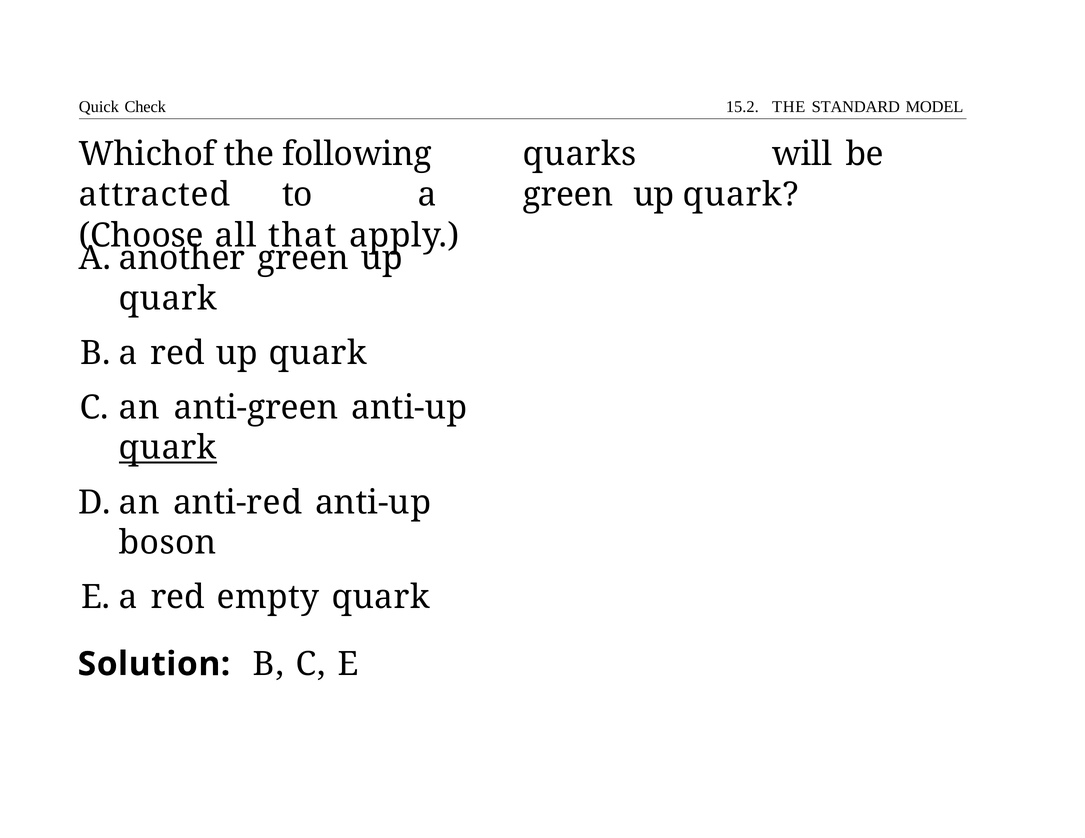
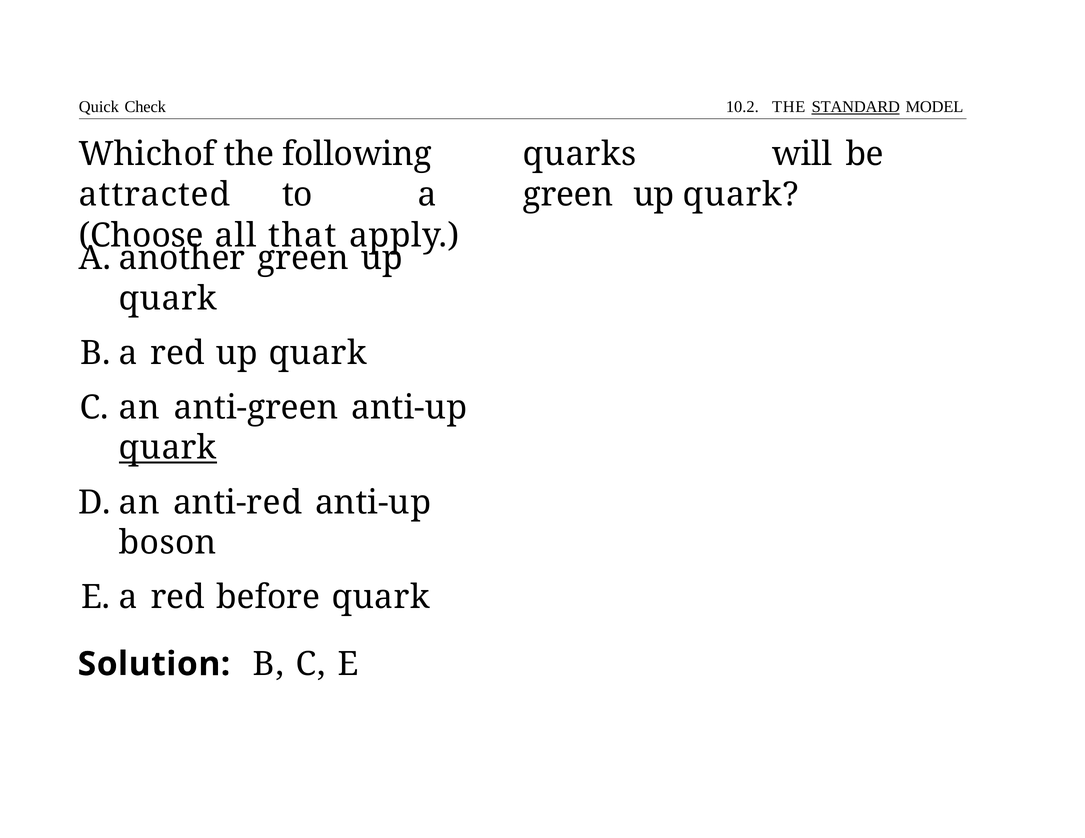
15.2: 15.2 -> 10.2 (742, 107)
STANDARD underline: none -> present (856, 107)
empty: empty -> before (268, 598)
